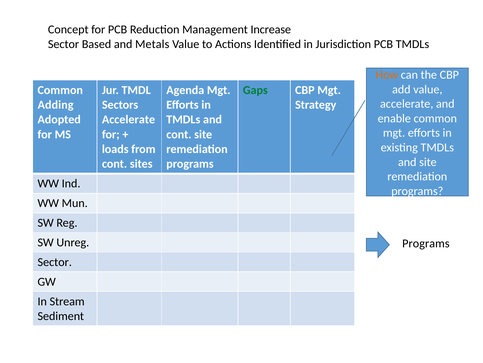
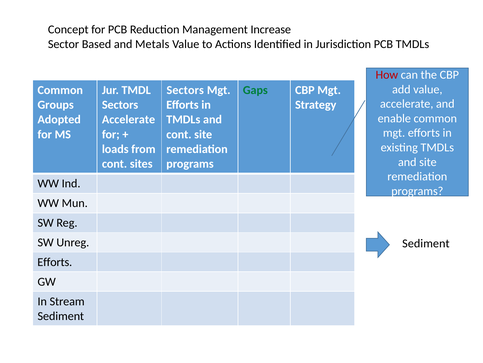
How colour: orange -> red (387, 75)
Agenda: Agenda -> Sectors (185, 90)
Adding: Adding -> Groups (56, 105)
Programs: Programs -> Sediment (426, 243)
Sector: Sector -> Efforts (55, 262)
